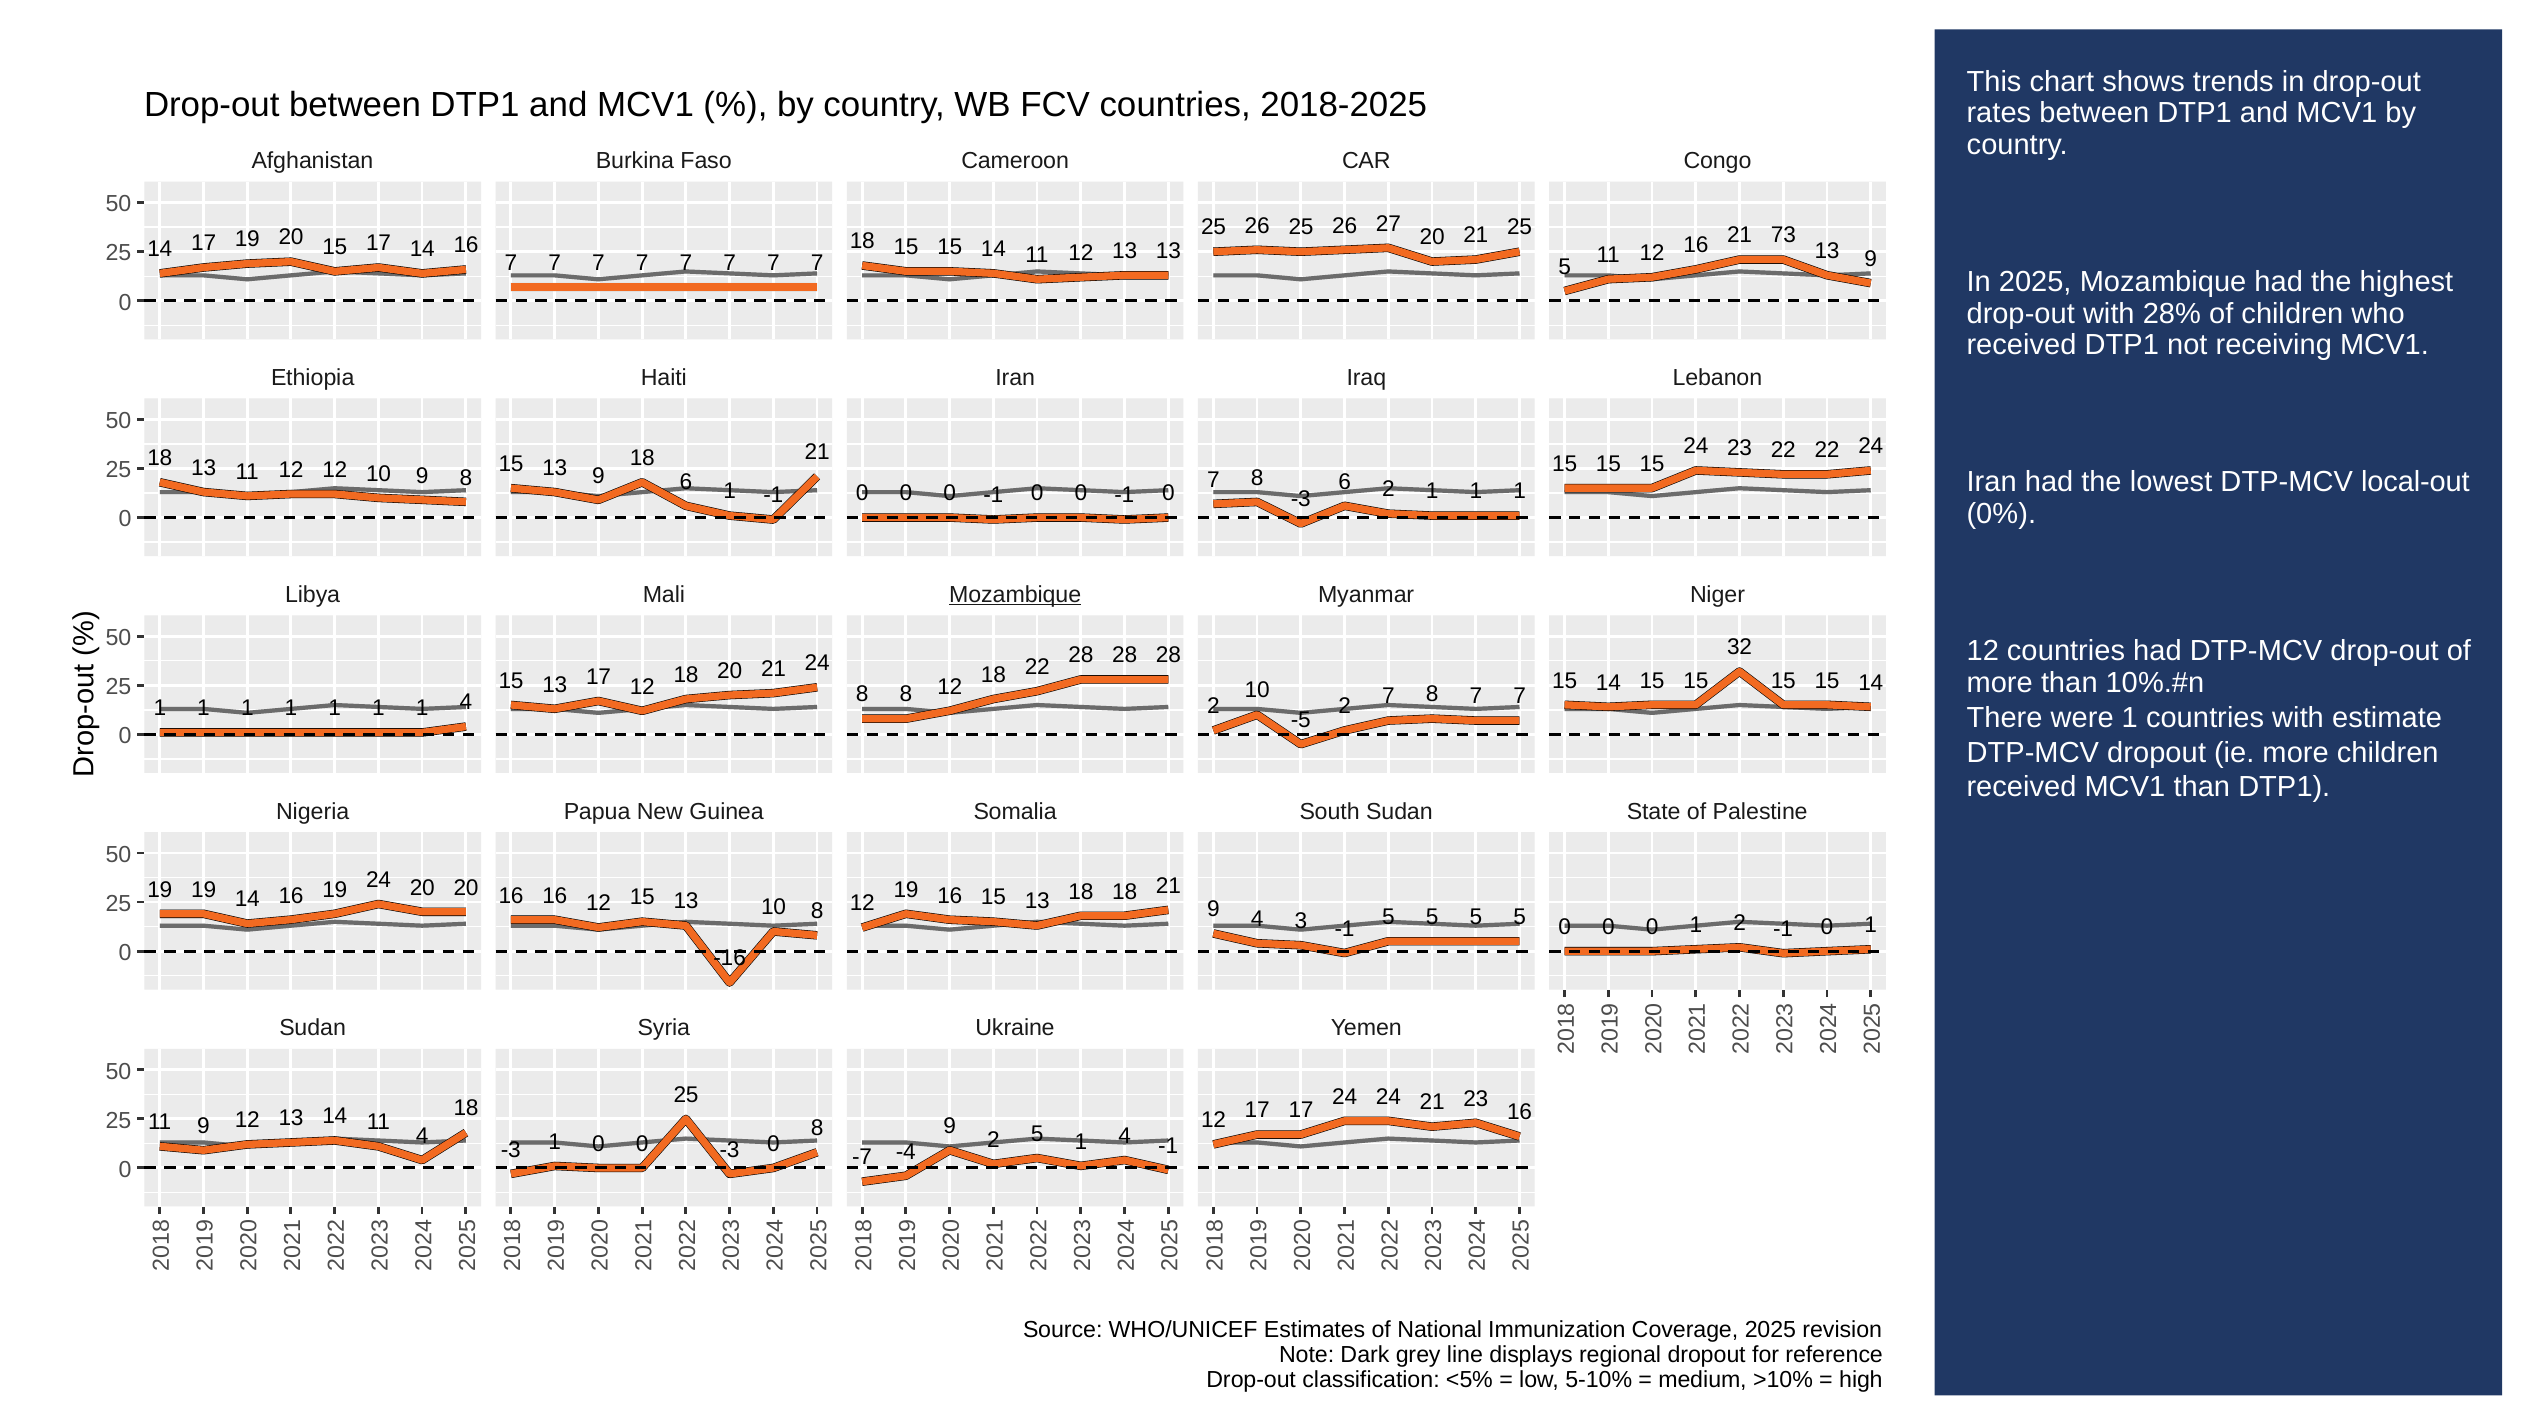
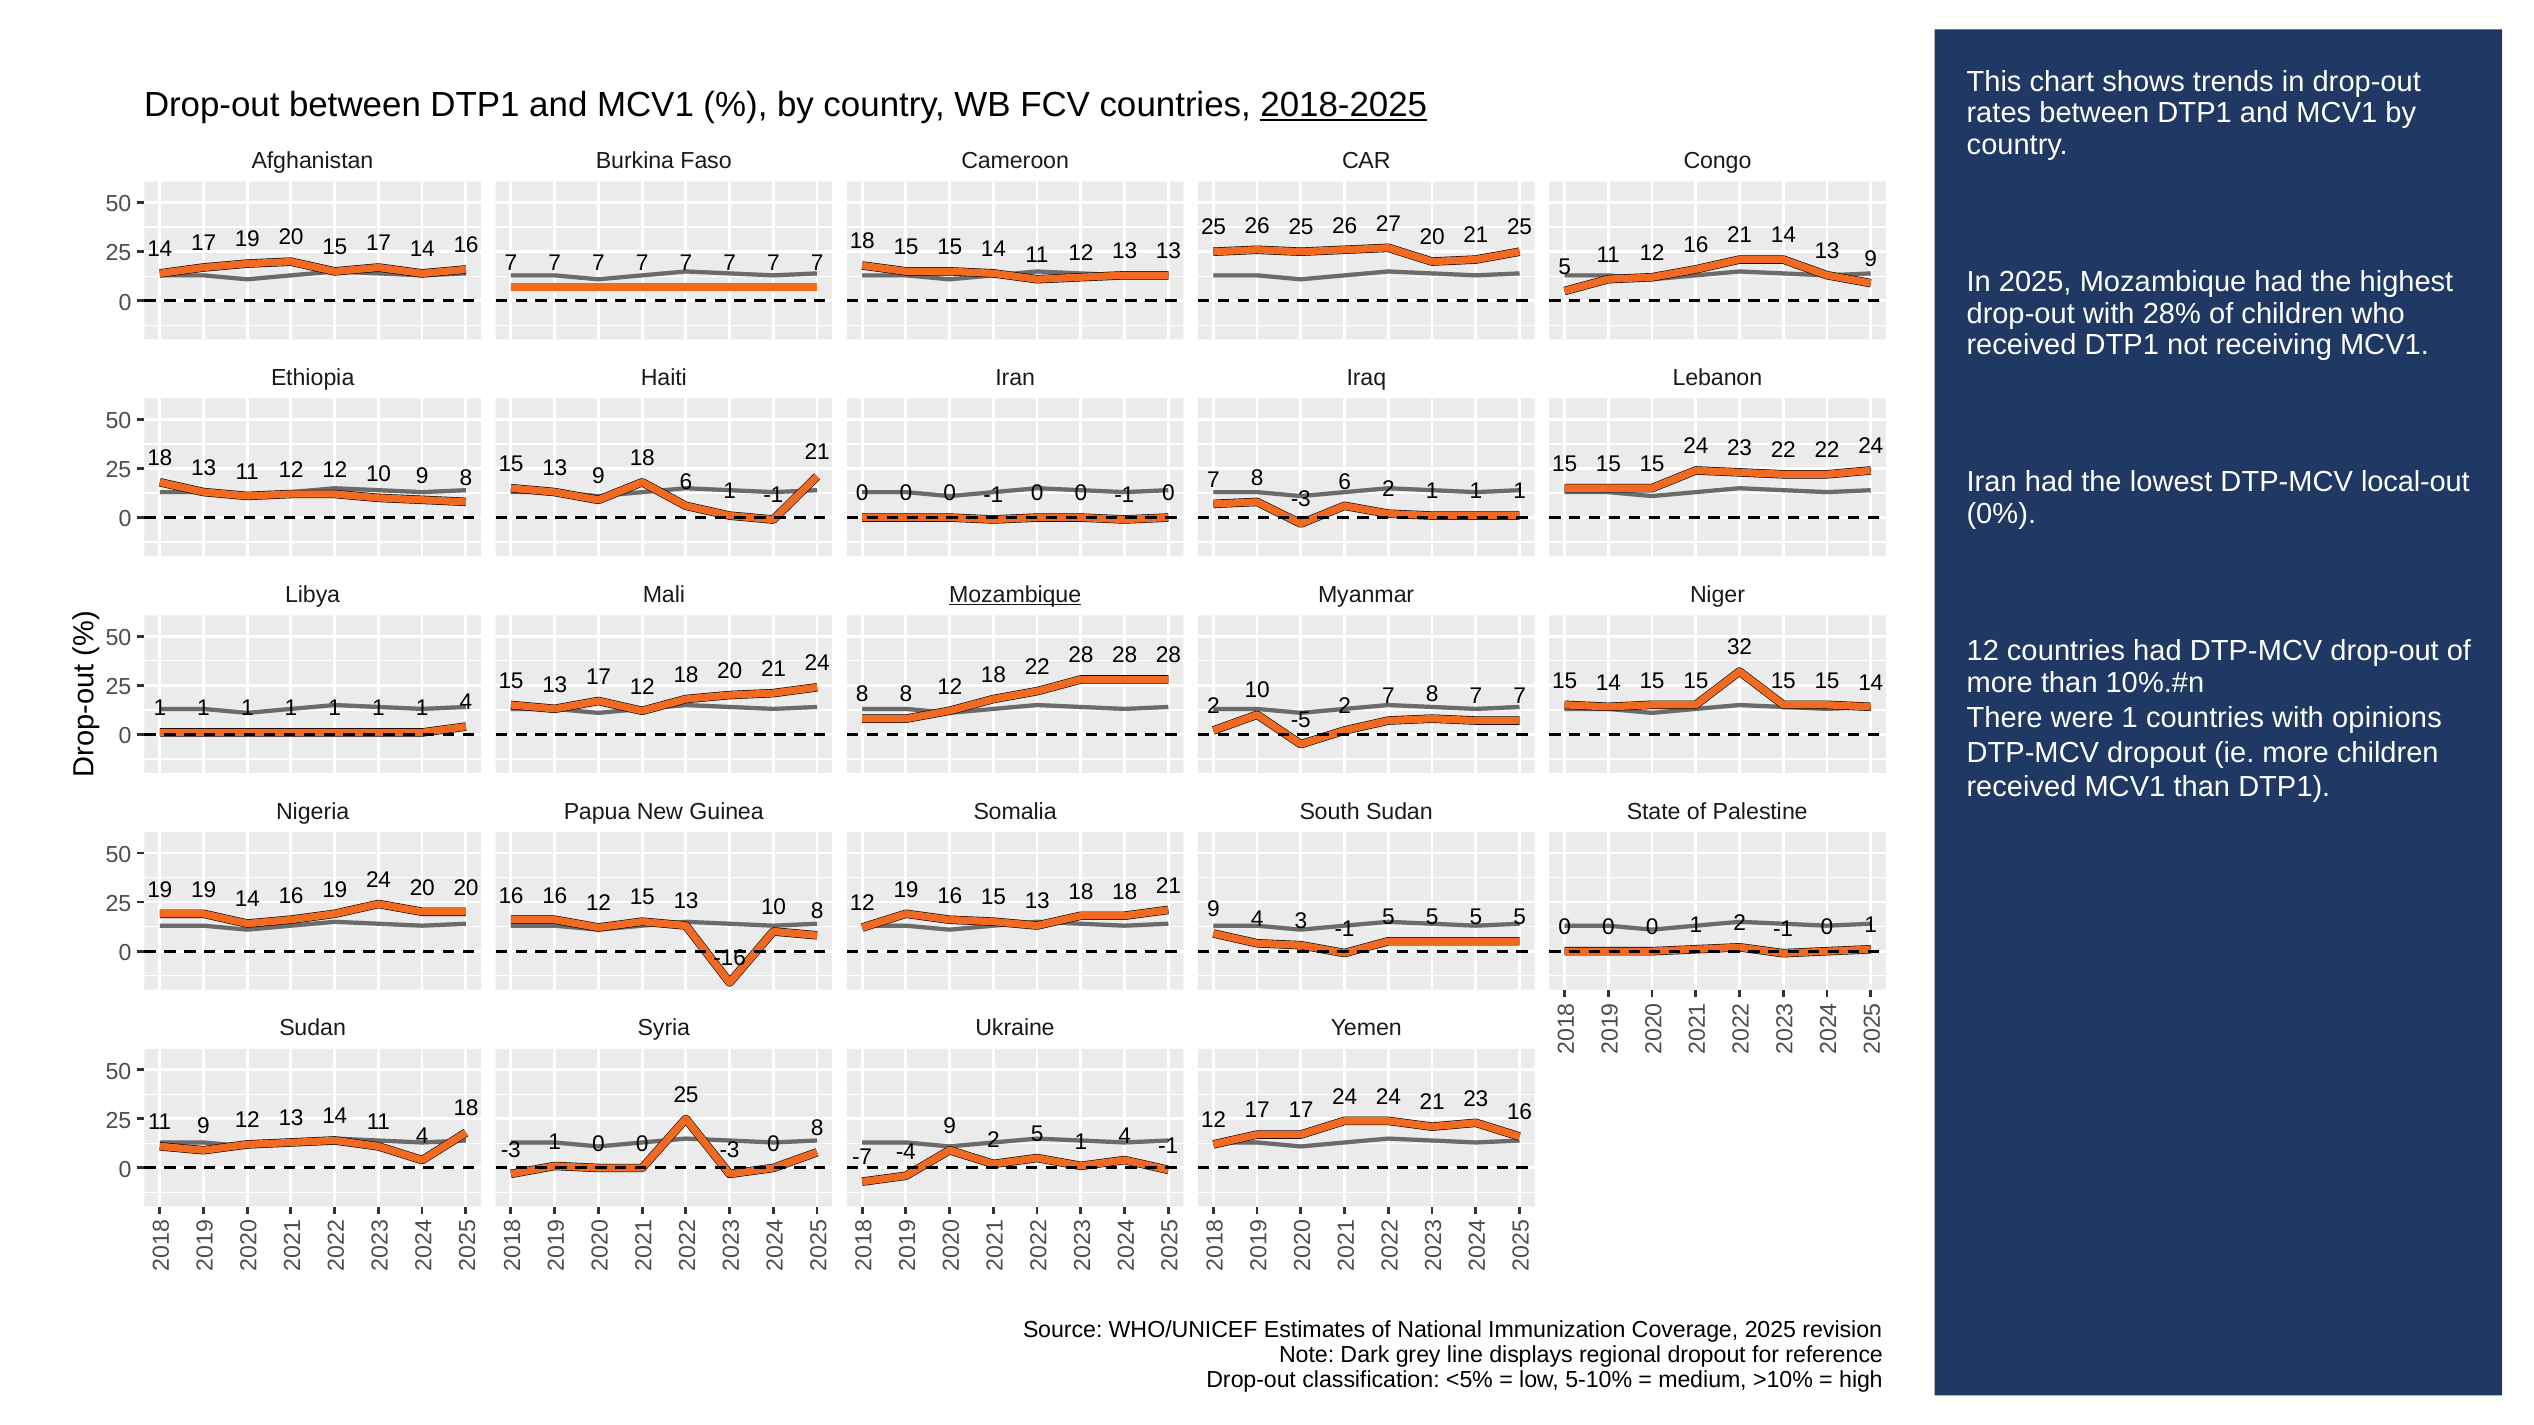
2018-2025 underline: none -> present (1344, 105)
21 73: 73 -> 14 (1783, 235)
estimate: estimate -> opinions (2387, 718)
